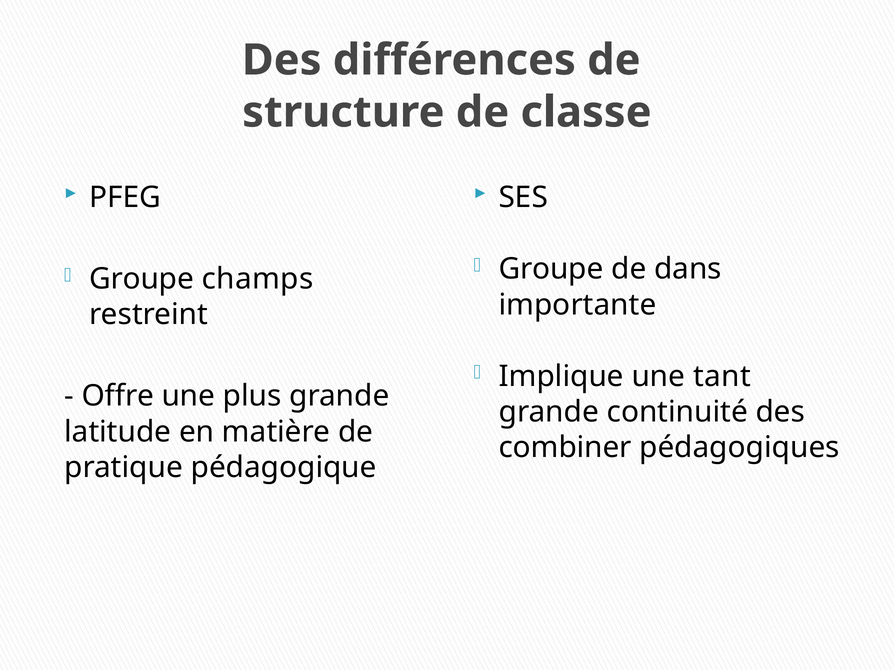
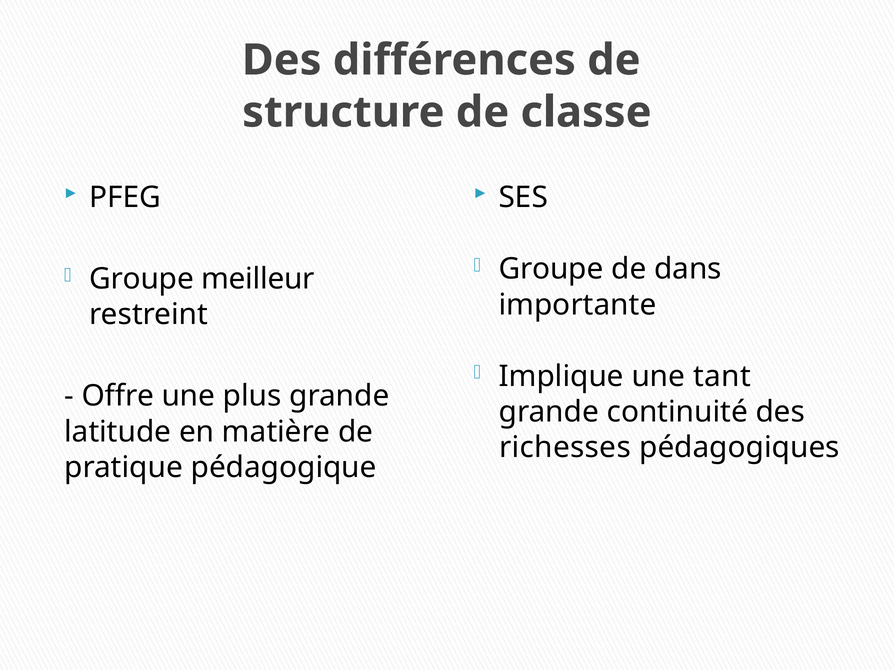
champs: champs -> meilleur (258, 279)
combiner: combiner -> richesses (565, 448)
